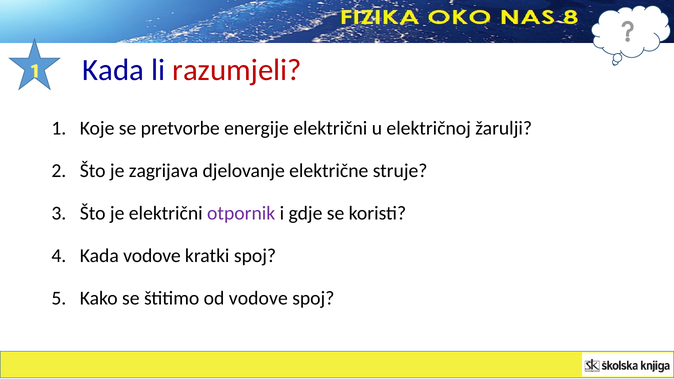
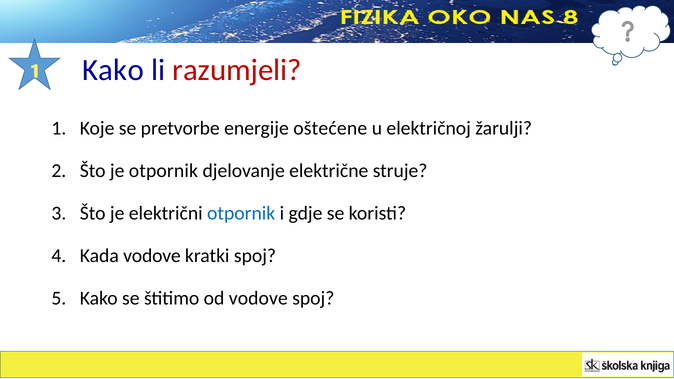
Kada: Kada -> Kako (113, 70)
energije električni: električni -> oštećene (330, 128)
je zagrijava: zagrijava -> otpornik (163, 171)
otpornik colour: purple -> blue (241, 213)
